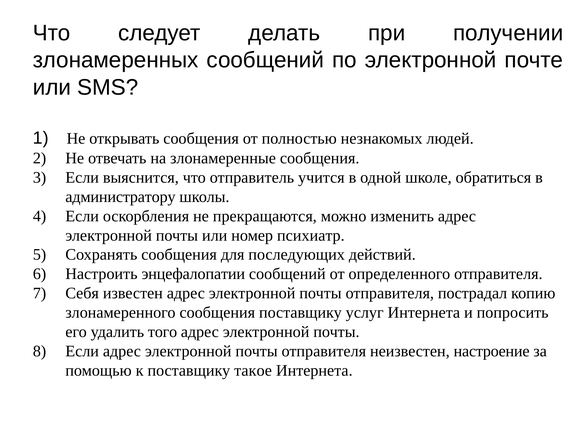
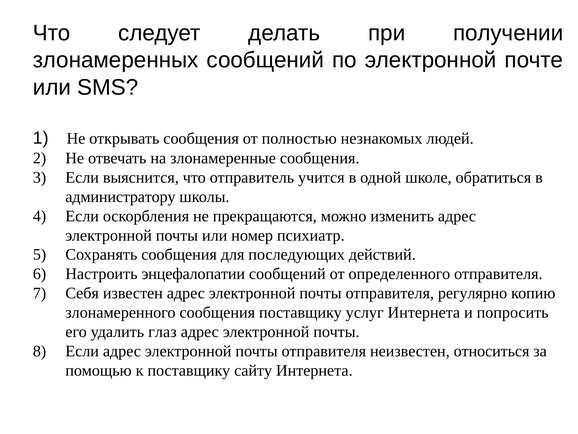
пострадал: пострадал -> регулярно (473, 293)
того: того -> глаз (162, 331)
настроение: настроение -> относиться (492, 351)
такое: такое -> сайту (253, 370)
